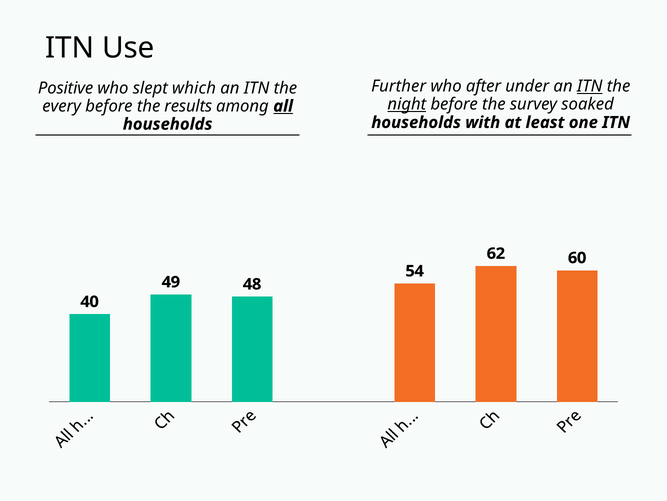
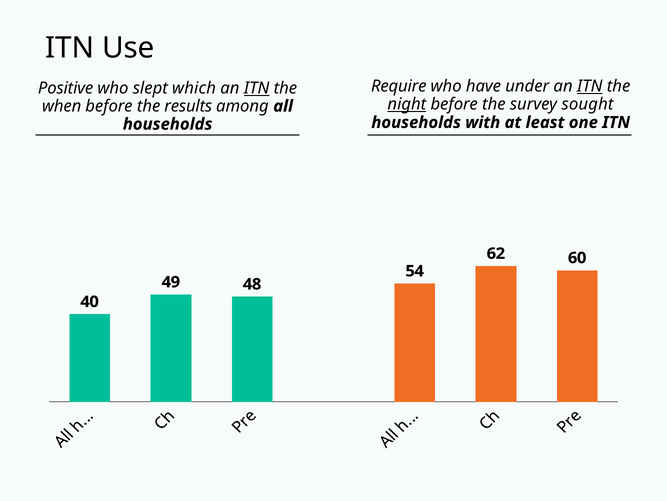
Further: Further -> Require (399, 86)
after: after -> have (484, 86)
ITN underline: none -> present (257, 88)
soaked: soaked -> sought (588, 104)
every: every -> when (62, 106)
all underline: present -> none (283, 106)
